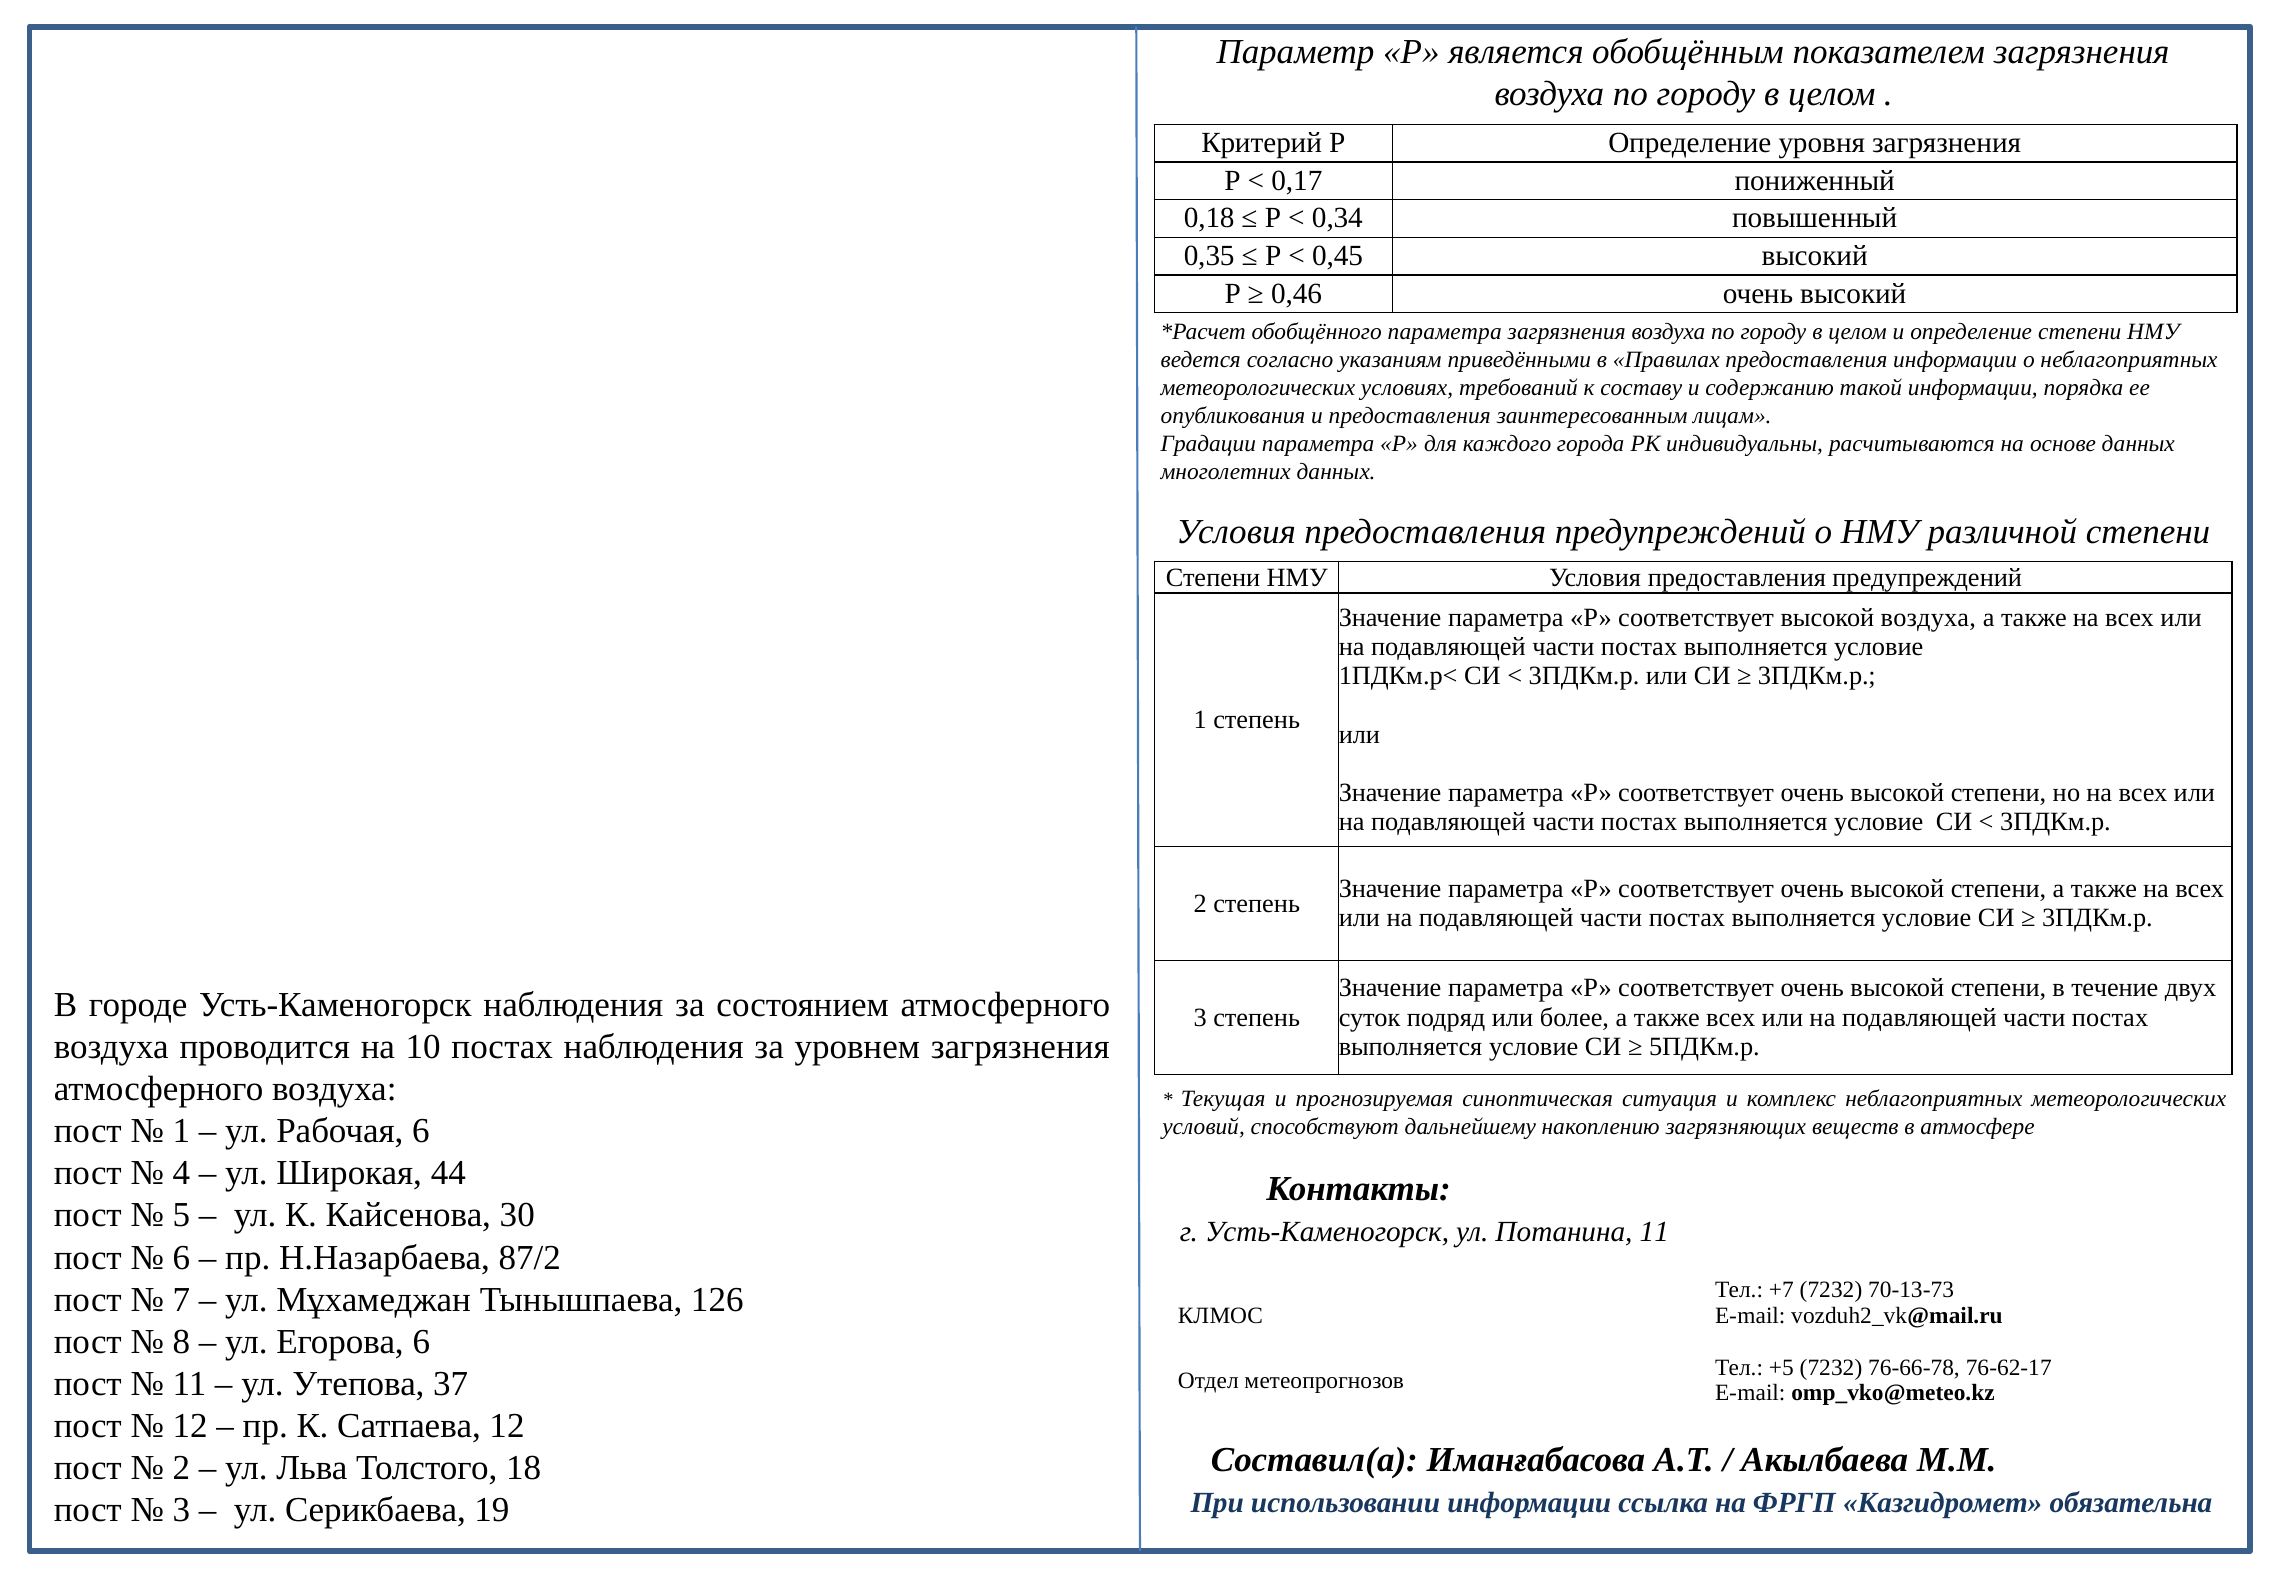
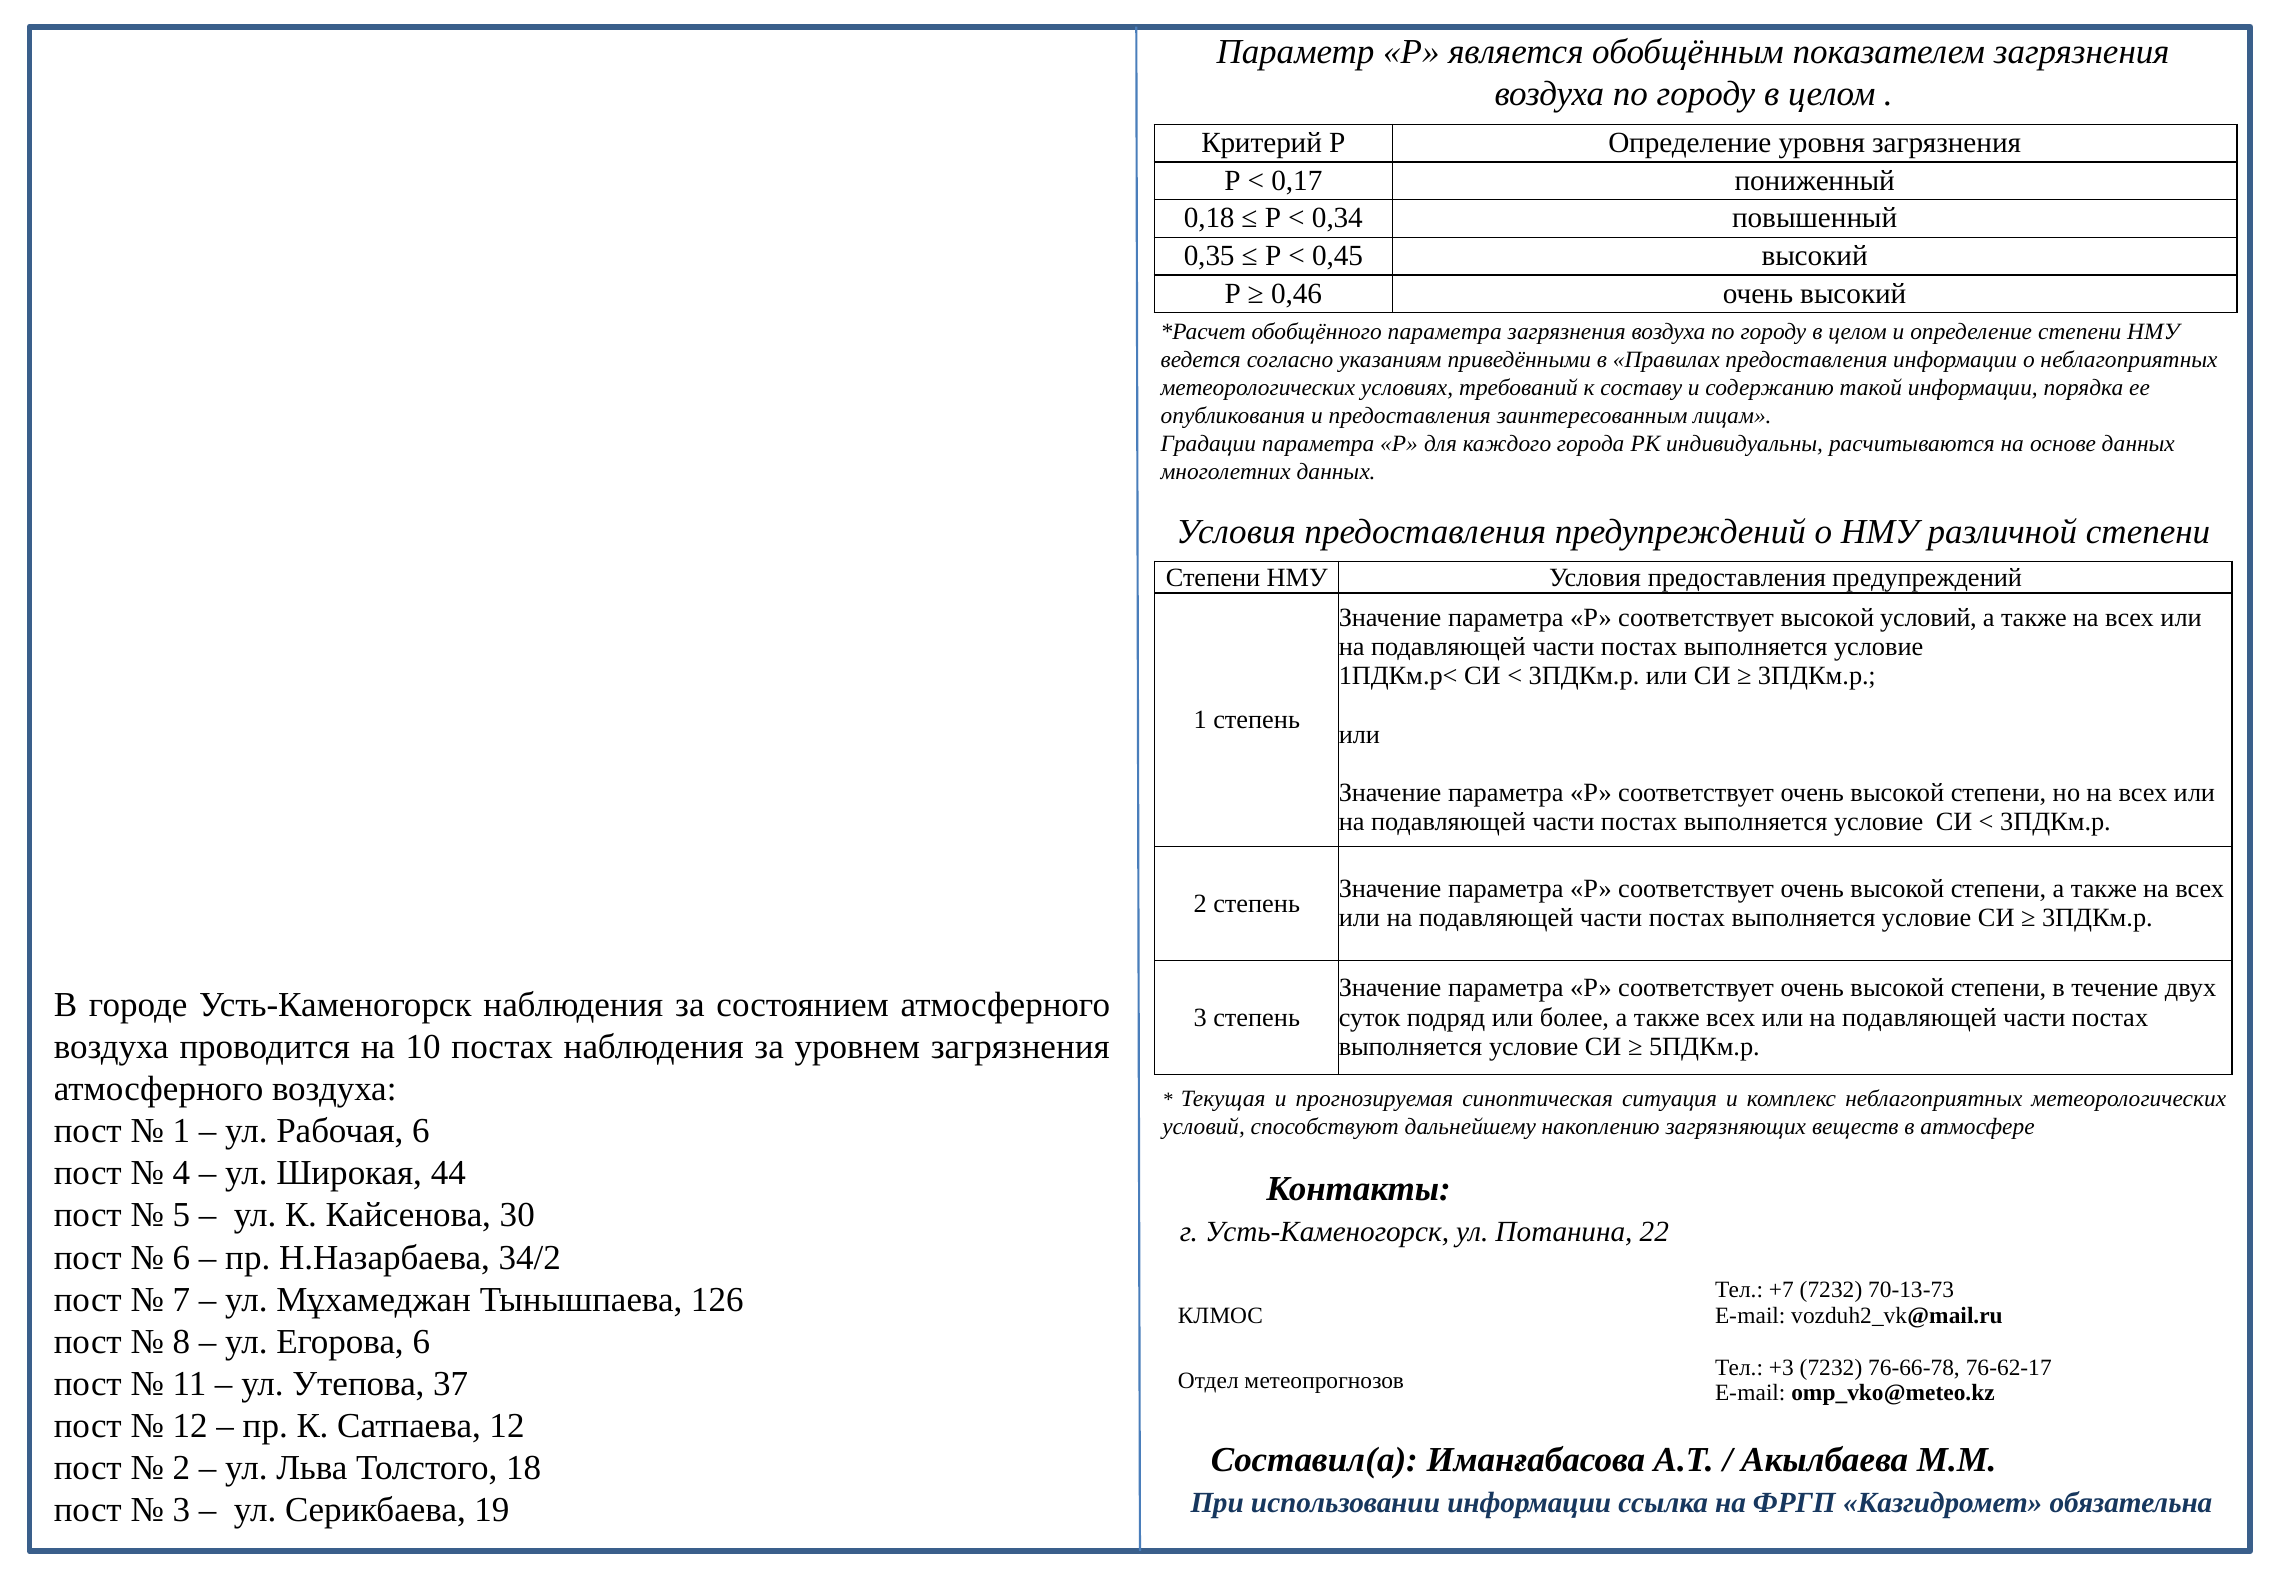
высокой воздуха: воздуха -> условий (1929, 618)
Потанина 11: 11 -> 22 (1654, 1233)
87/2: 87/2 -> 34/2 (530, 1258)
+5: +5 -> +3 (1781, 1368)
